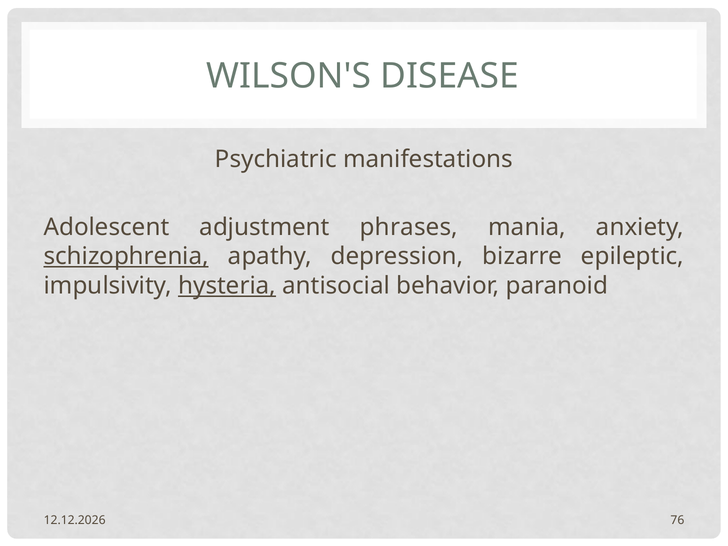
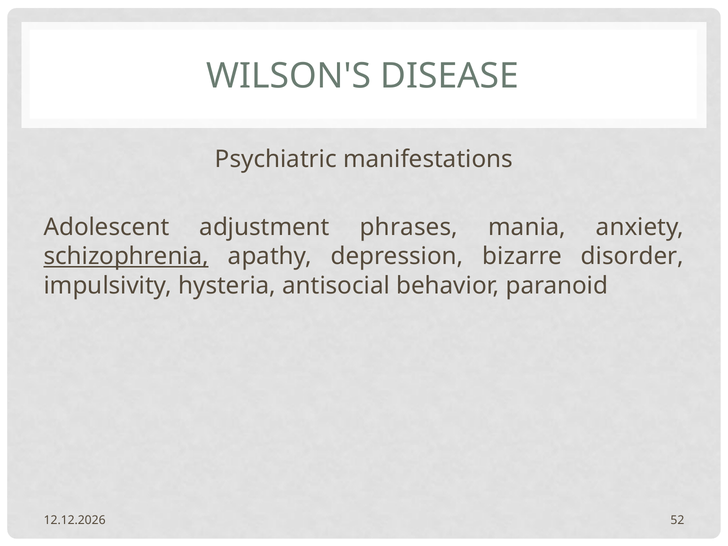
epileptic: epileptic -> disorder (632, 256)
hysteria underline: present -> none (227, 286)
76: 76 -> 52 (677, 520)
